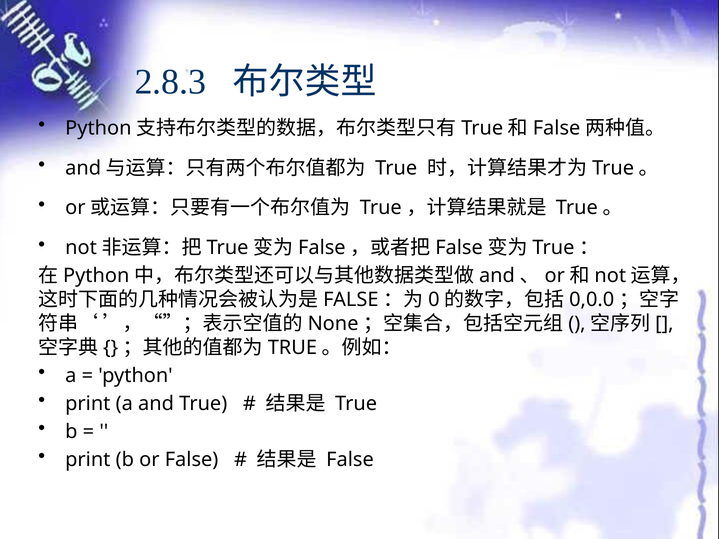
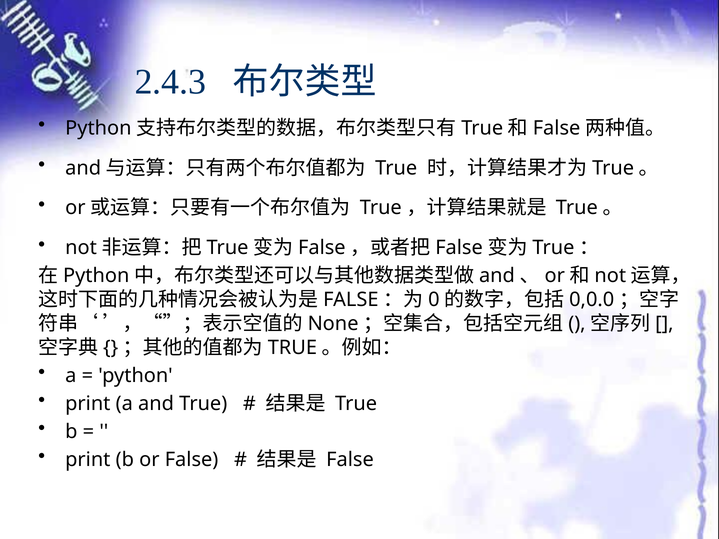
2.8.3: 2.8.3 -> 2.4.3 (170, 82)
